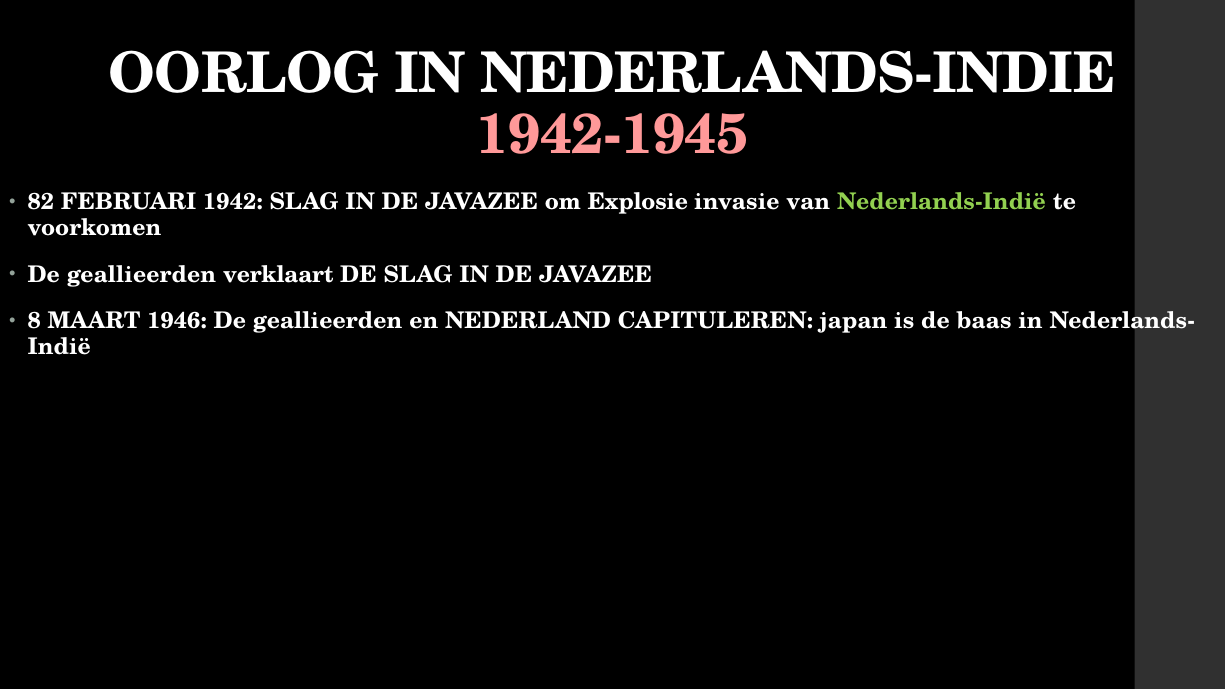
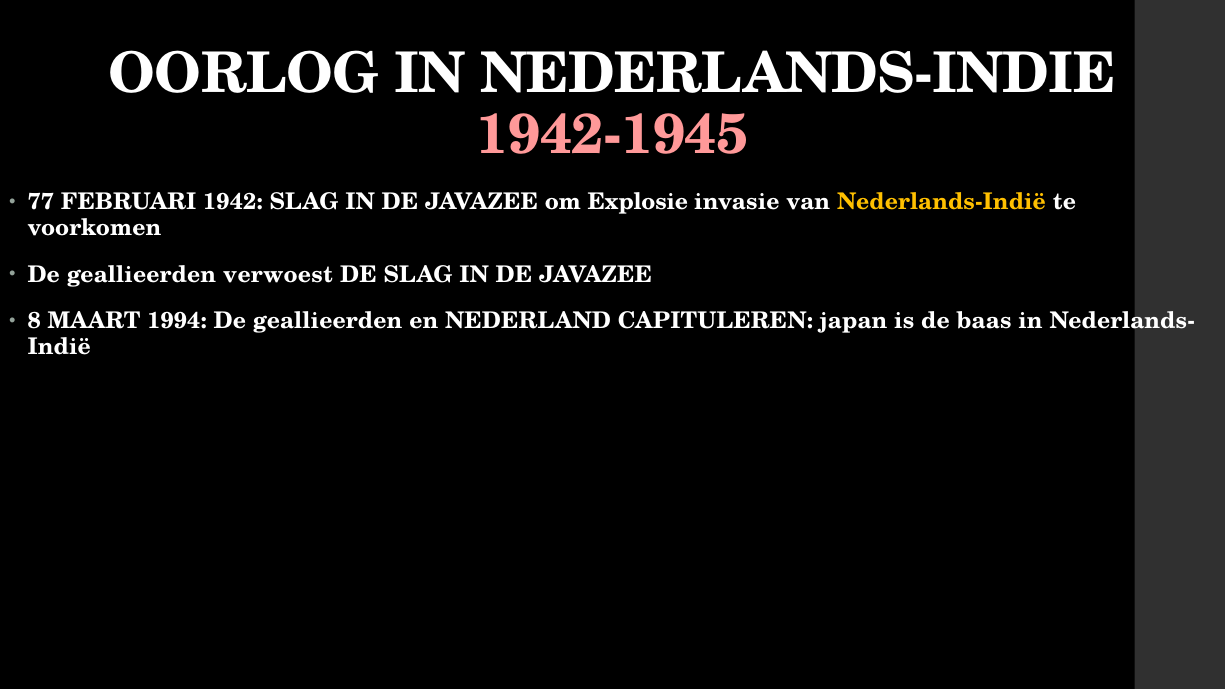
82: 82 -> 77 (41, 202)
Nederlands-Indië colour: light green -> yellow (941, 202)
verklaart: verklaart -> verwoest (278, 275)
1946: 1946 -> 1994 (177, 321)
